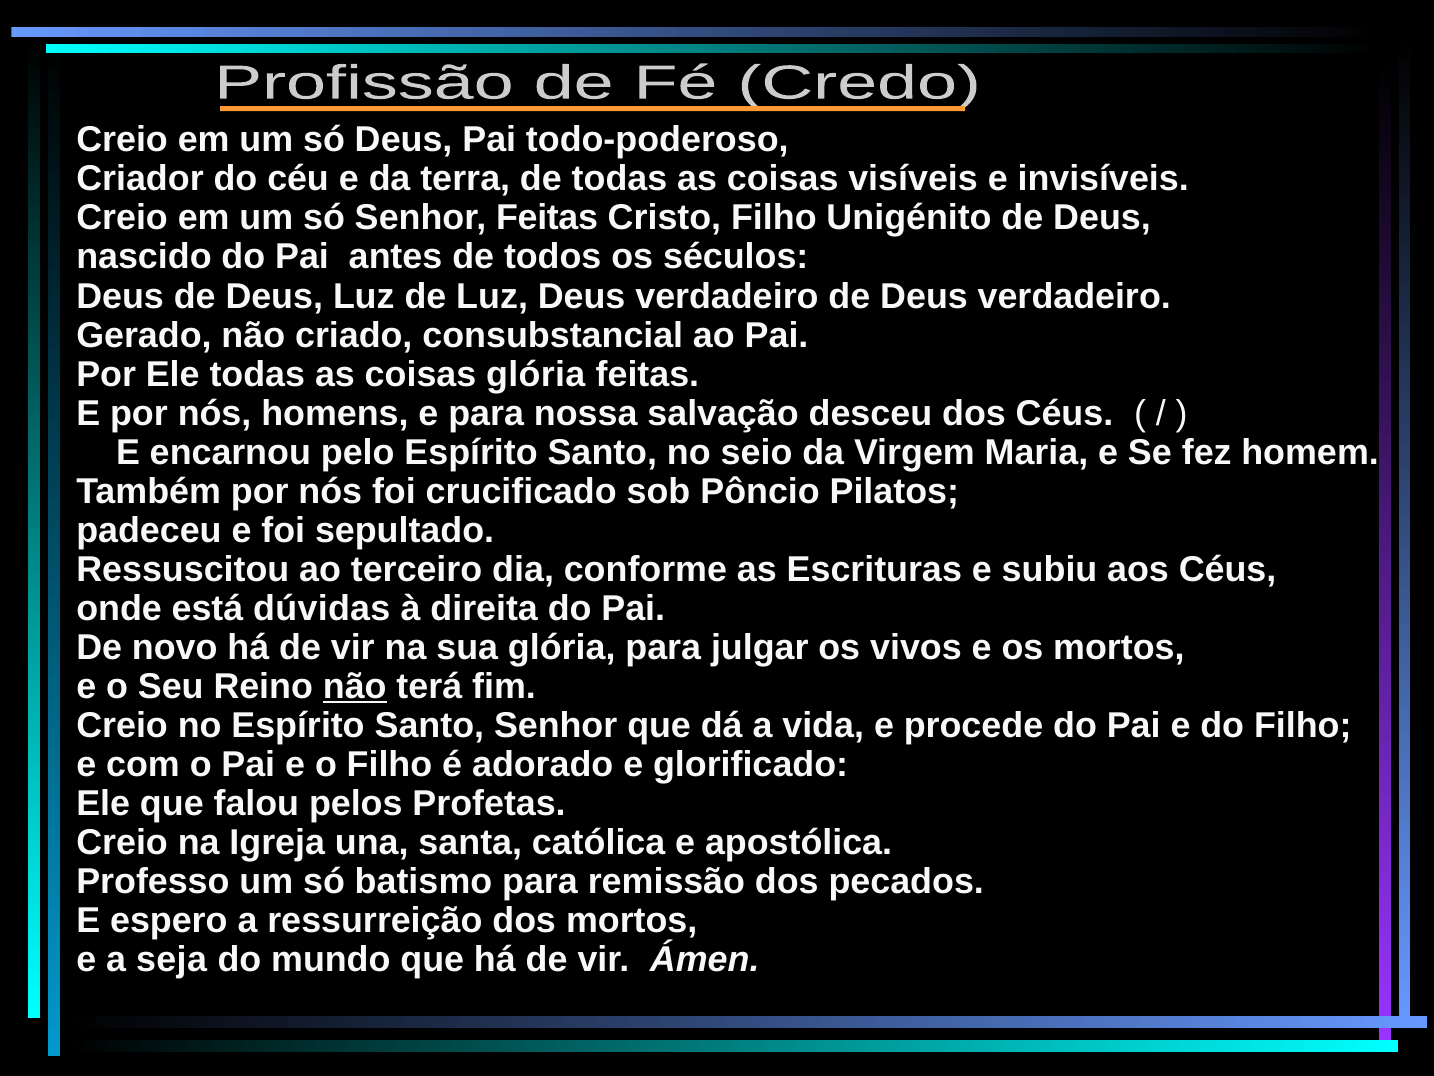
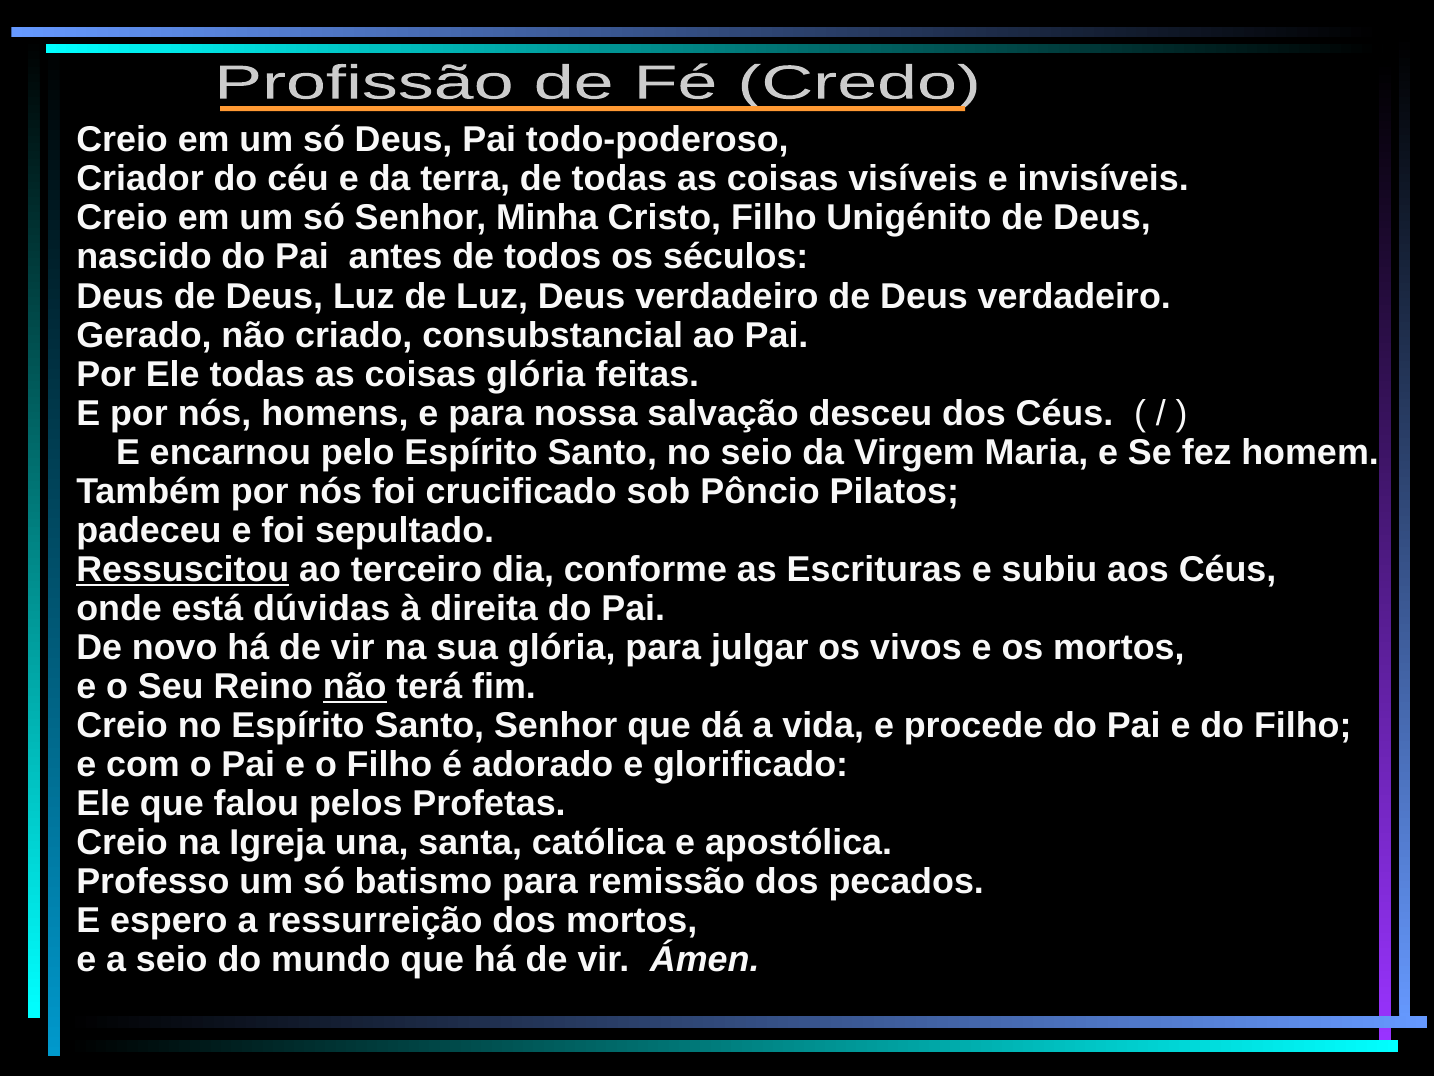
Senhor Feitas: Feitas -> Minha (547, 218)
Ressuscitou underline: none -> present (183, 569)
a seja: seja -> seio (172, 959)
